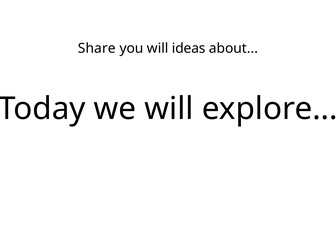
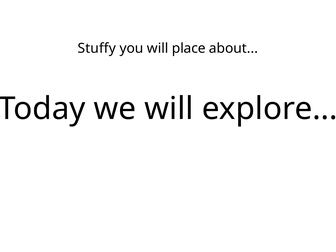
Share: Share -> Stuffy (97, 48)
ideas: ideas -> place (189, 48)
